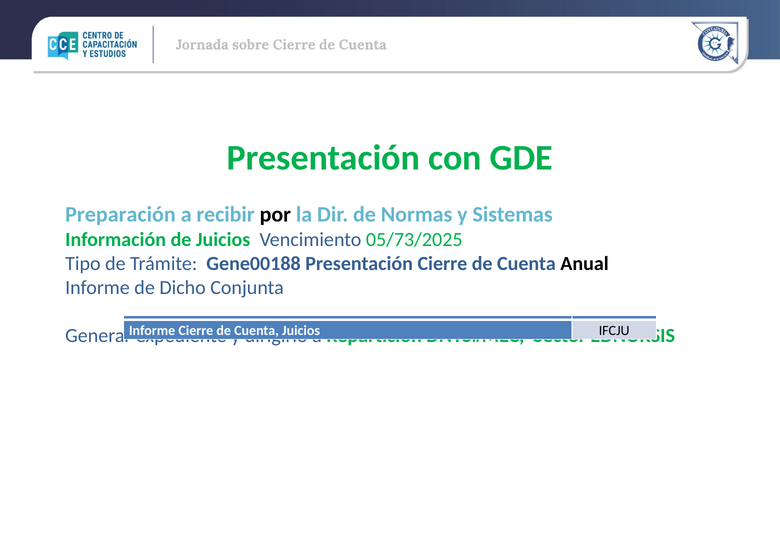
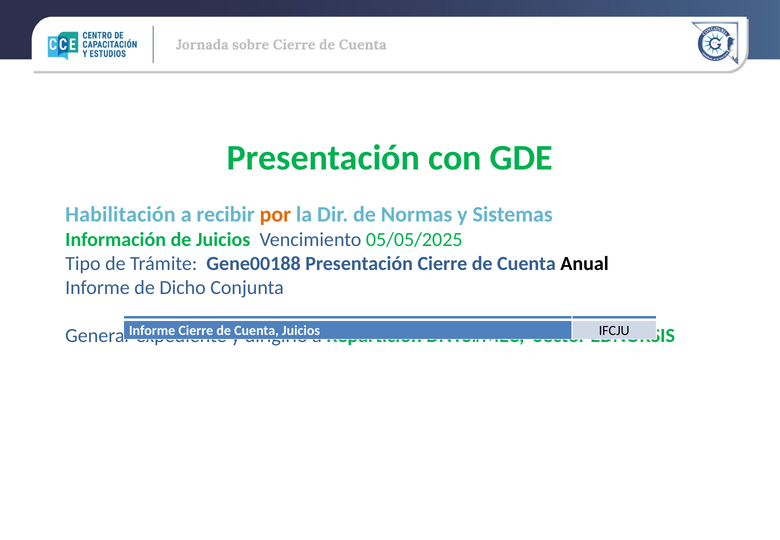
Preparación: Preparación -> Habilitación (120, 215)
por colour: black -> orange (275, 215)
05/73/2025: 05/73/2025 -> 05/05/2025 (414, 240)
